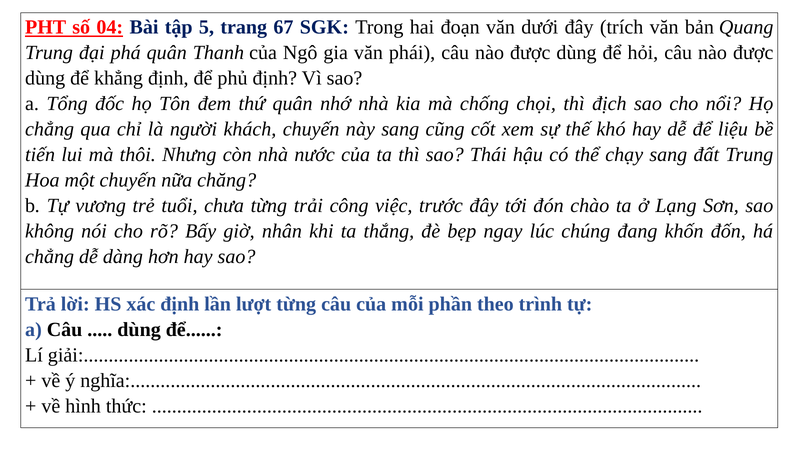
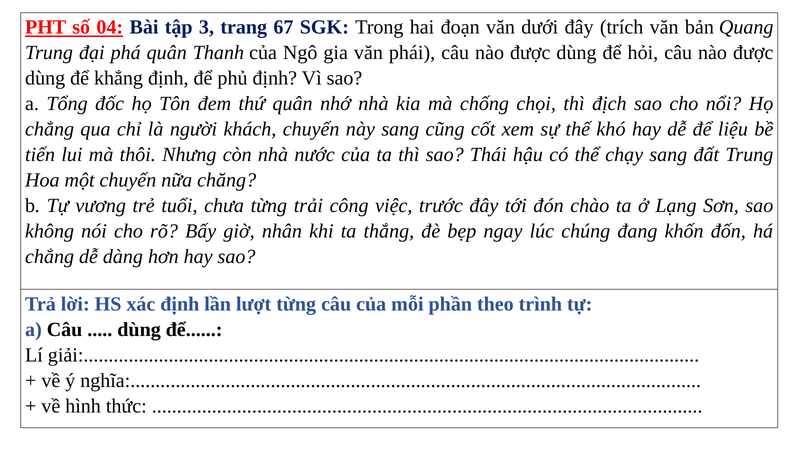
5: 5 -> 3 (207, 27)
